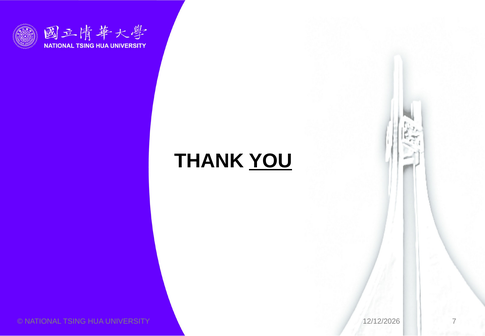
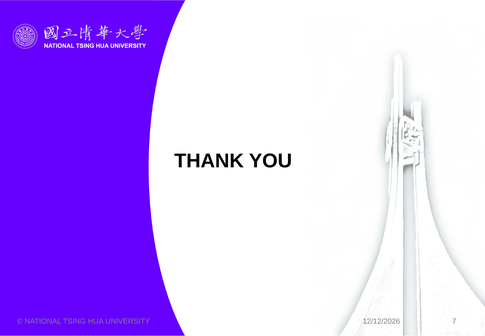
YOU underline: present -> none (271, 161)
